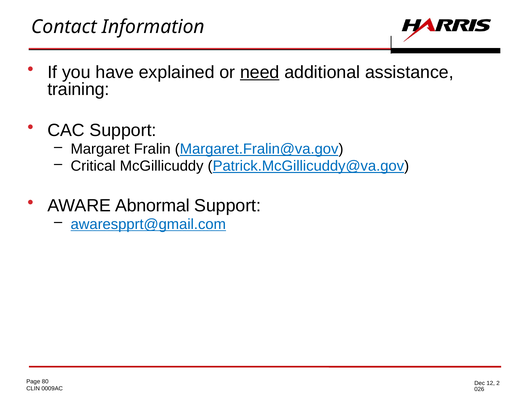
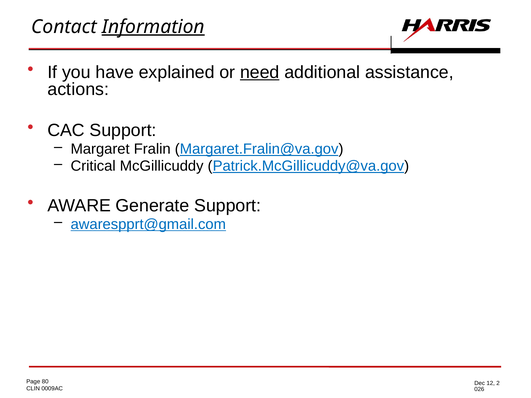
Information underline: none -> present (153, 27)
training: training -> actions (78, 89)
Abnormal: Abnormal -> Generate (152, 206)
